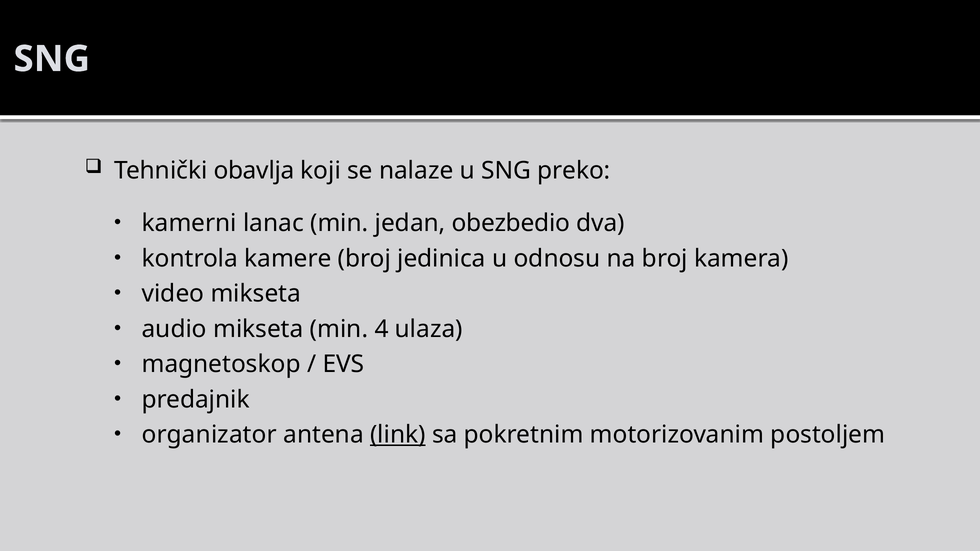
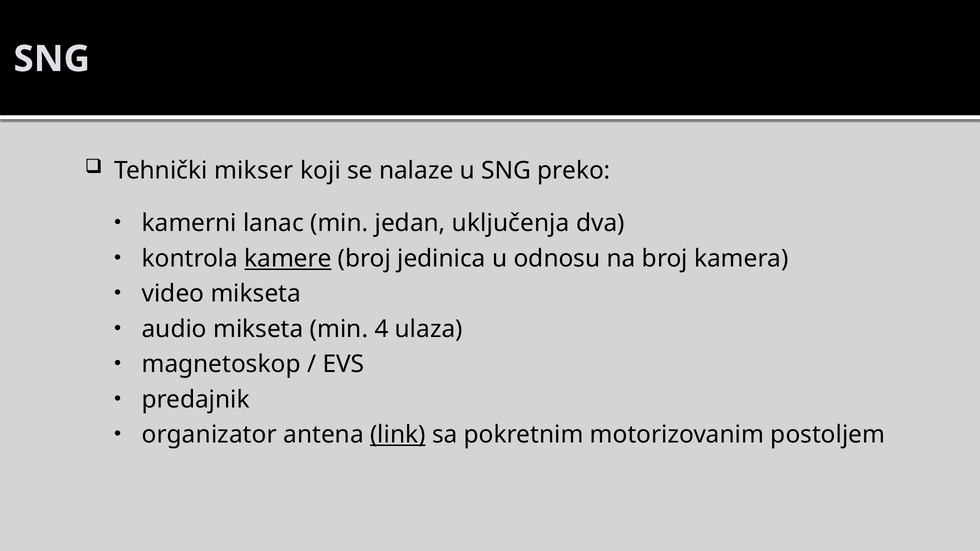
obavlja: obavlja -> mikser (254, 171)
obezbedio: obezbedio -> uključenja (511, 223)
kamere underline: none -> present (288, 259)
